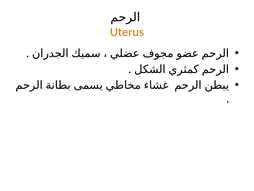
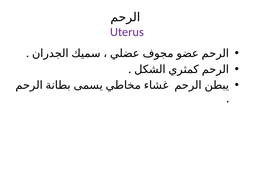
Uterus colour: orange -> purple (127, 32)
